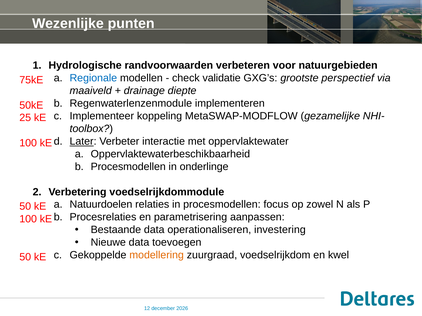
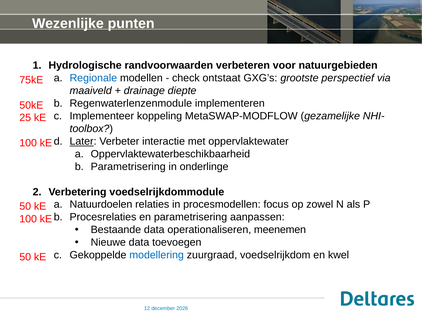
validatie: validatie -> ontstaat (222, 78)
Procesmodellen: Procesmodellen -> Parametrisering (128, 167)
investering: investering -> meenemen (280, 230)
modellering colour: orange -> blue (157, 255)
